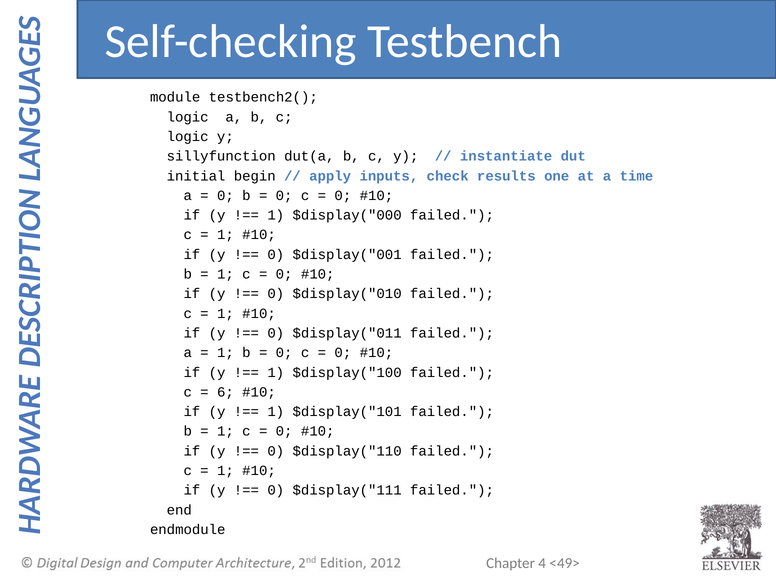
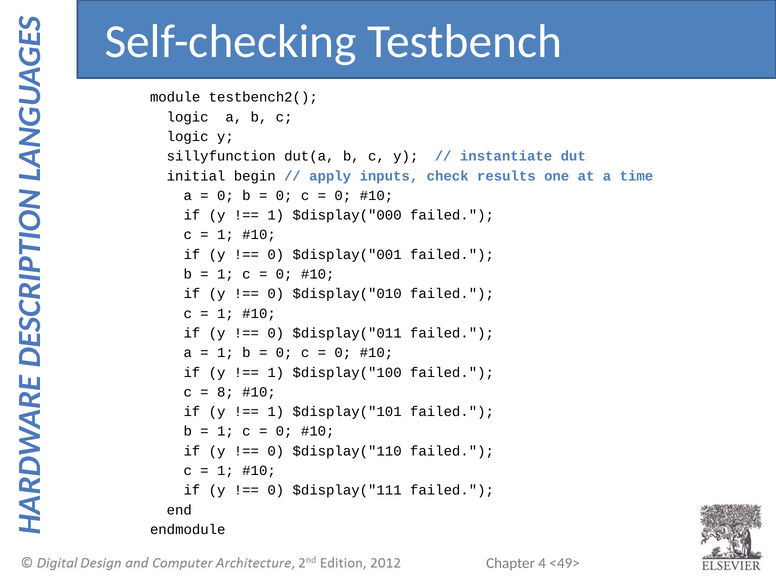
6: 6 -> 8 (225, 392)
